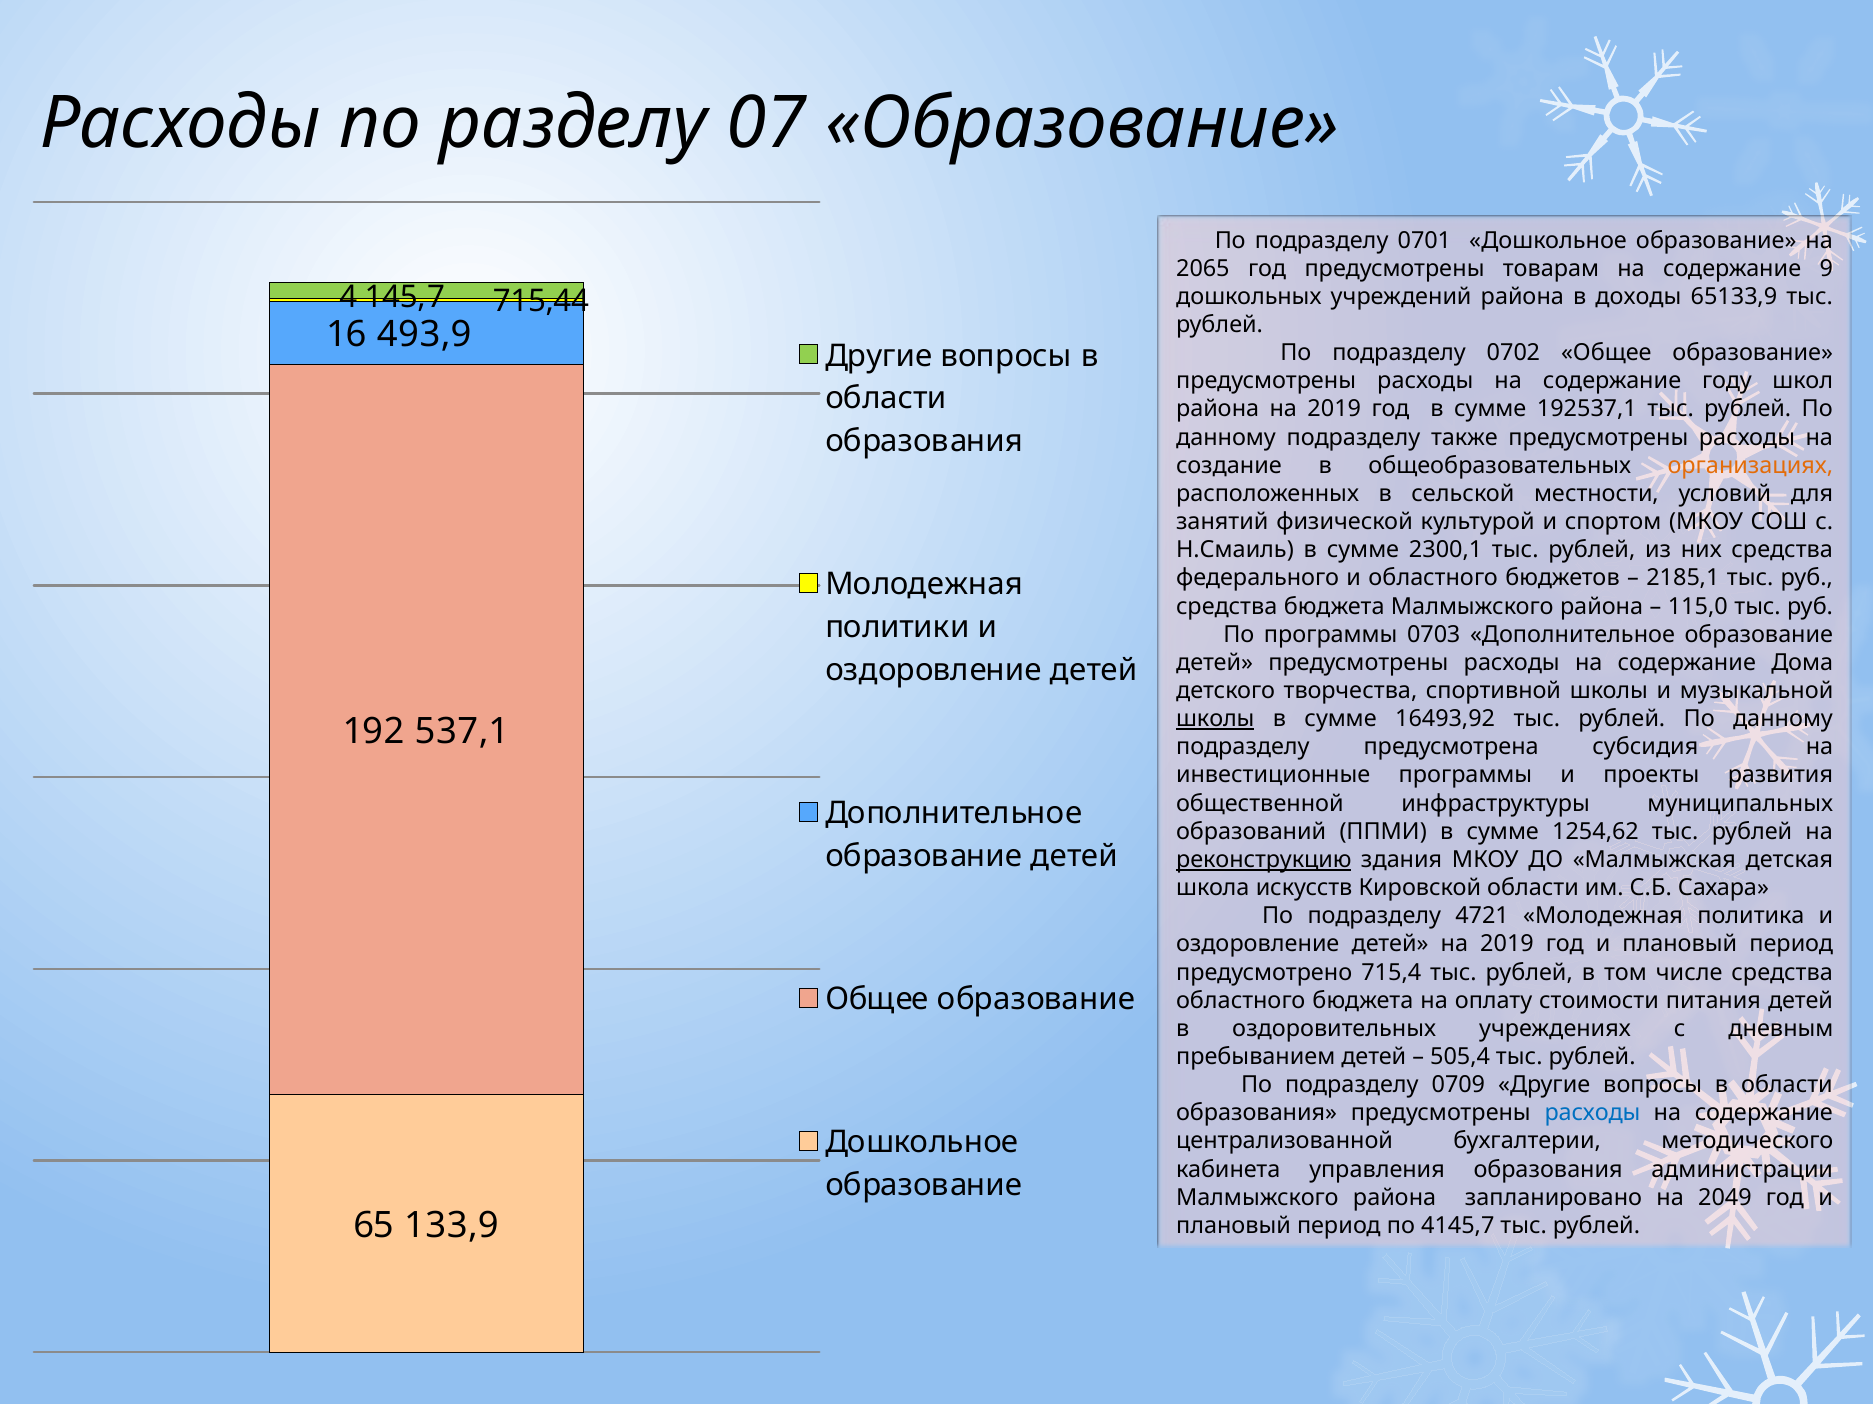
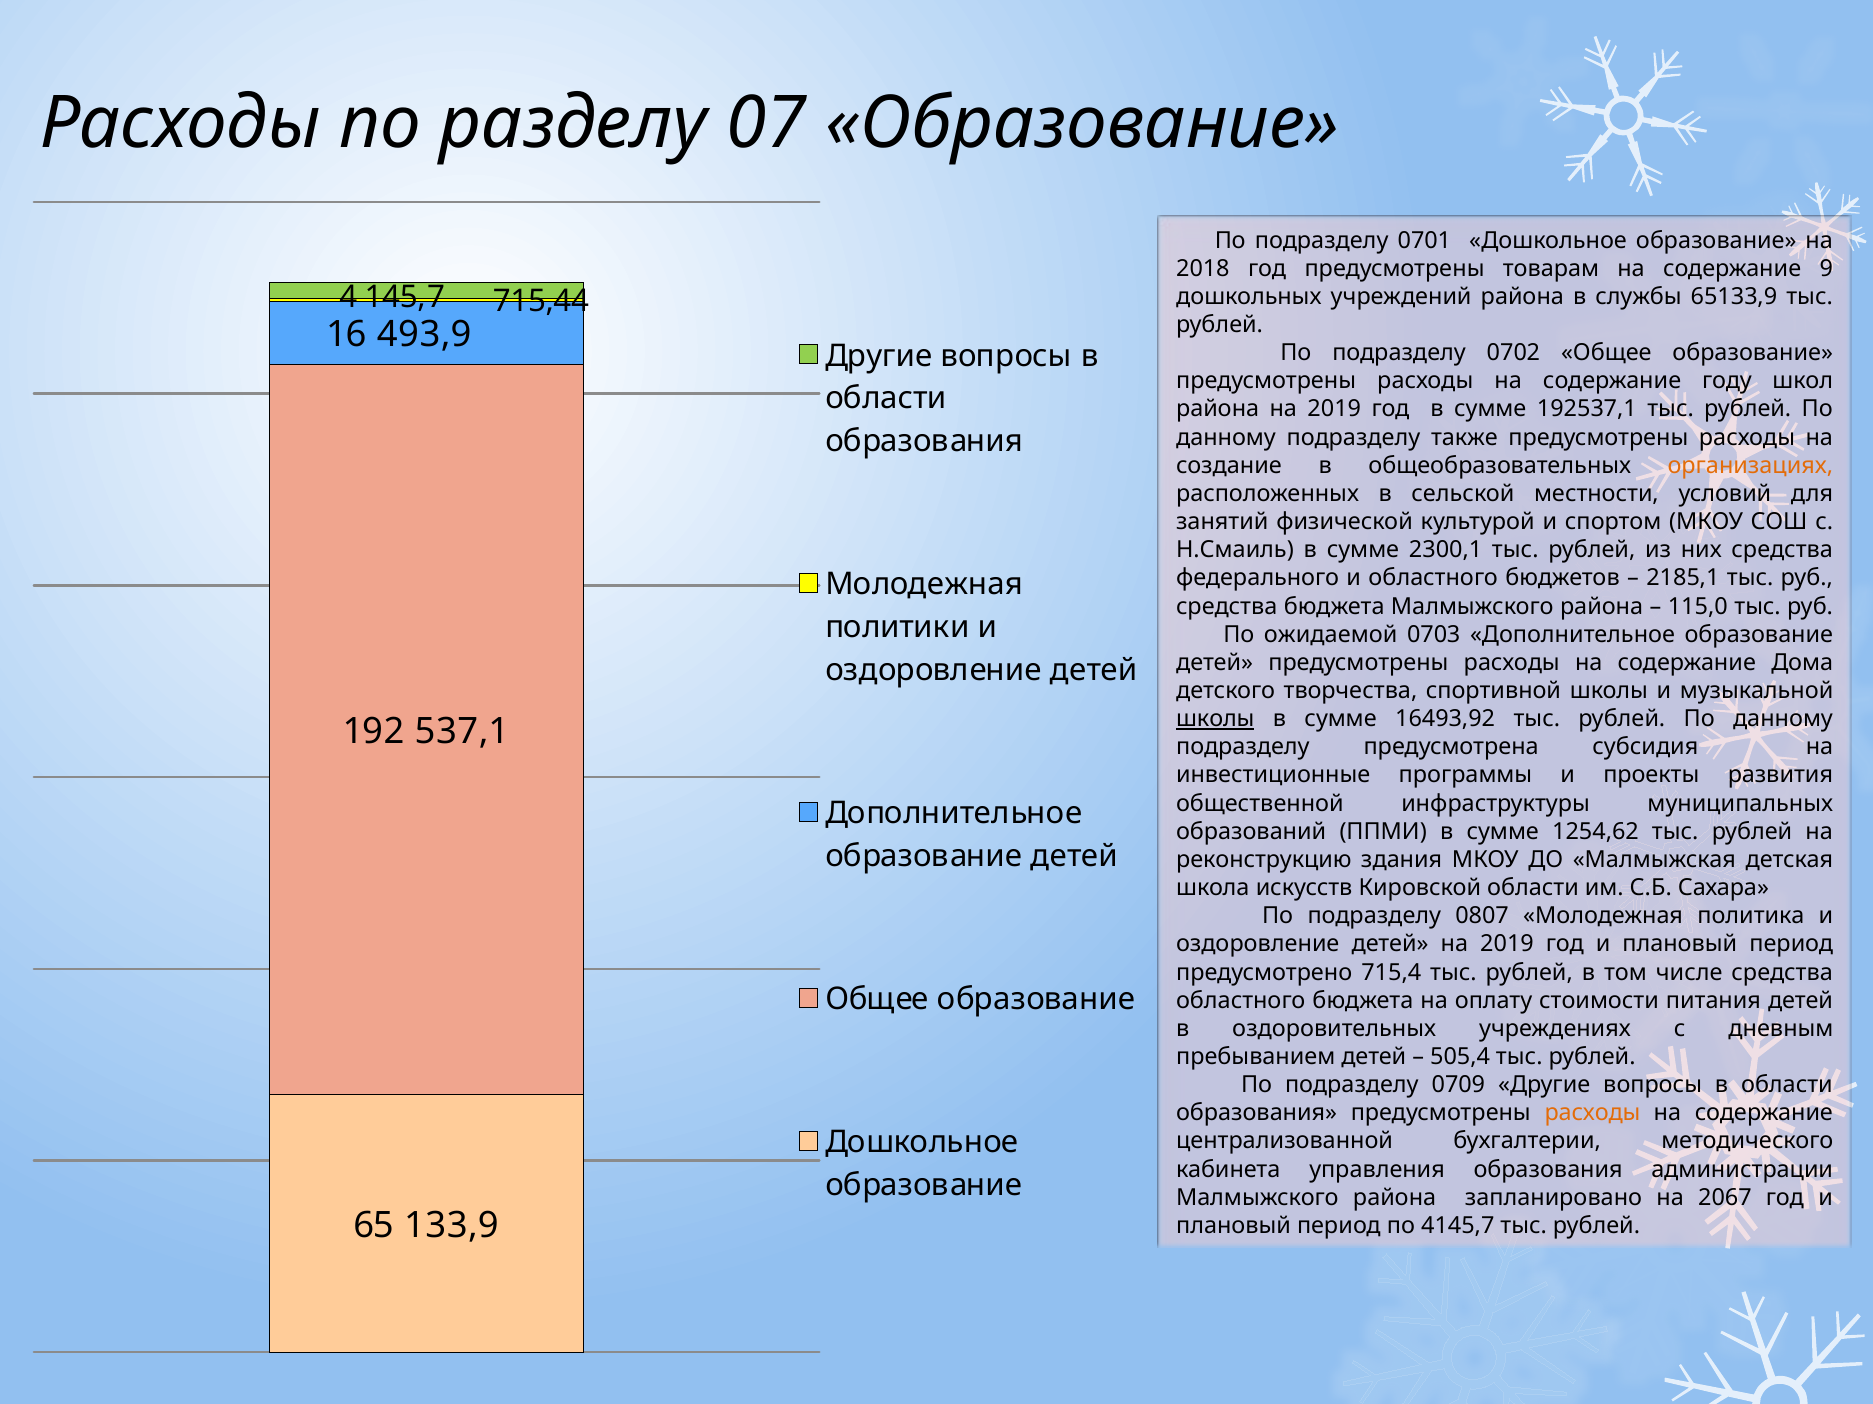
2065: 2065 -> 2018 (1203, 269)
доходы: доходы -> службы (1639, 297)
По программы: программы -> ожидаемой (1331, 635)
реконструкцию underline: present -> none (1264, 860)
4721: 4721 -> 0807 (1482, 917)
расходы colour: blue -> orange (1593, 1114)
2049: 2049 -> 2067 (1725, 1198)
